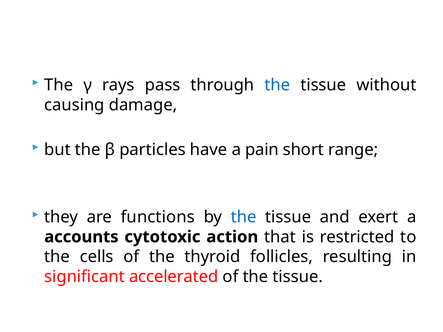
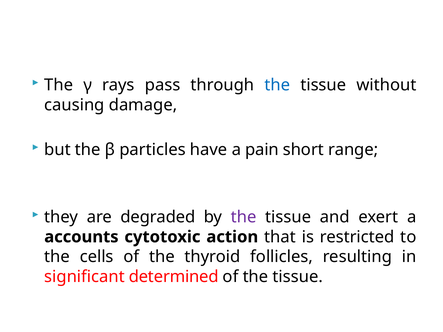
functions: functions -> degraded (158, 217)
the colour: blue -> purple (244, 217)
accelerated: accelerated -> determined (174, 277)
